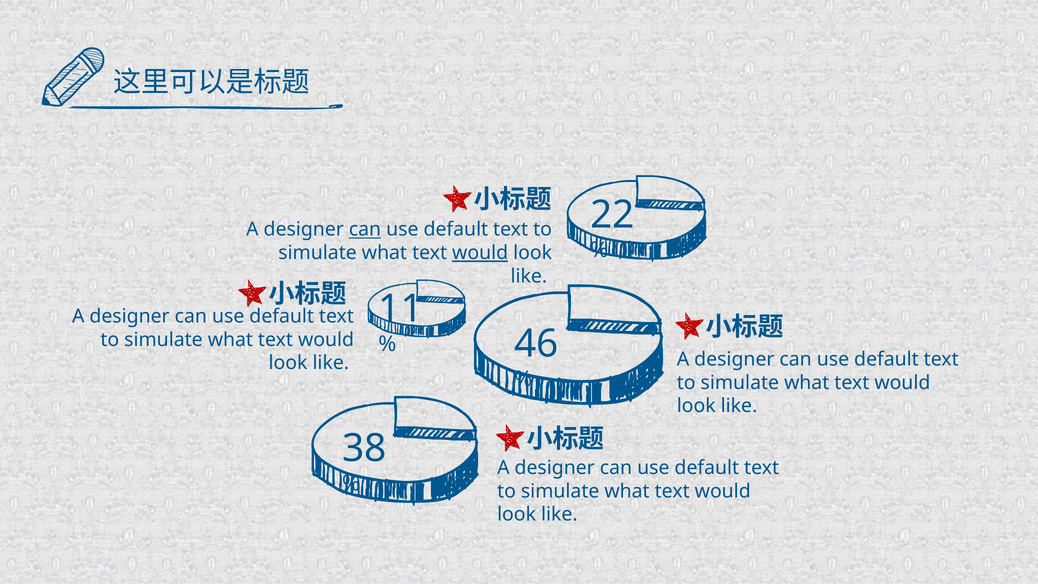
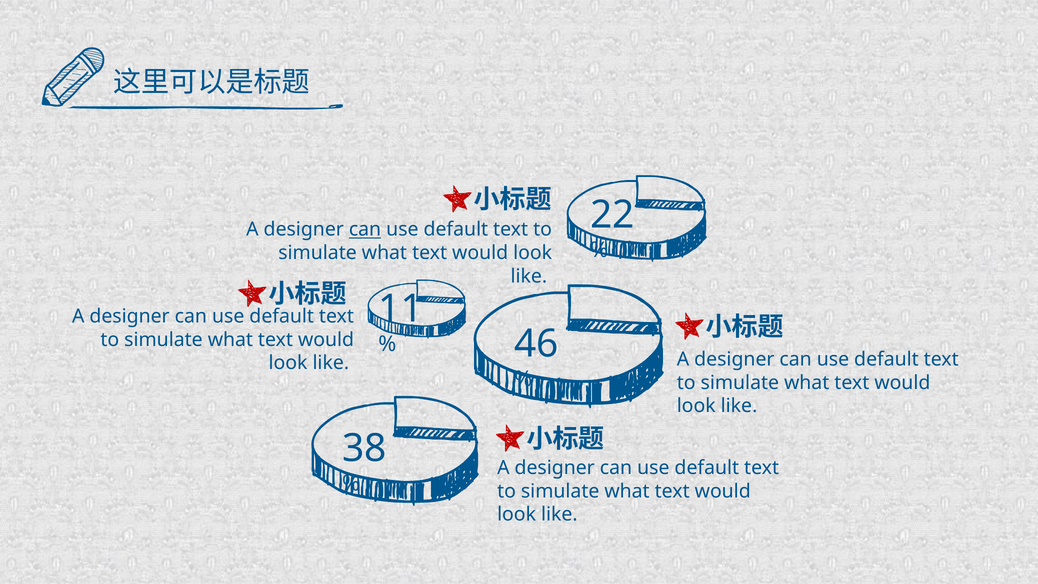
would underline: present -> none (480, 253)
